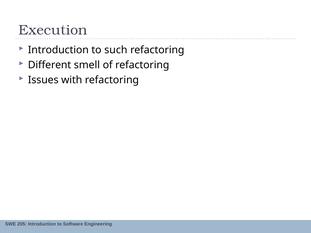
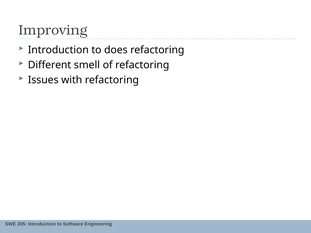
Execution: Execution -> Improving (53, 30)
such: such -> does (116, 50)
